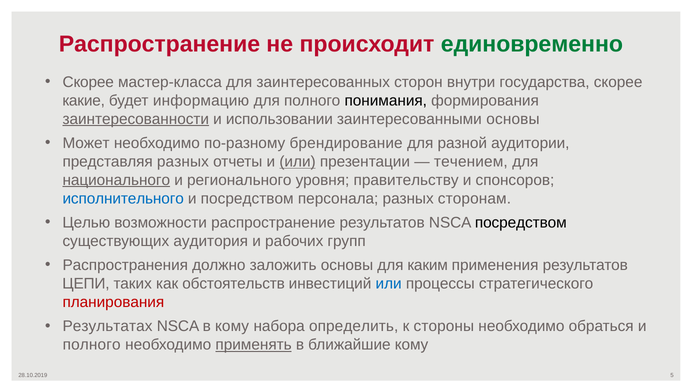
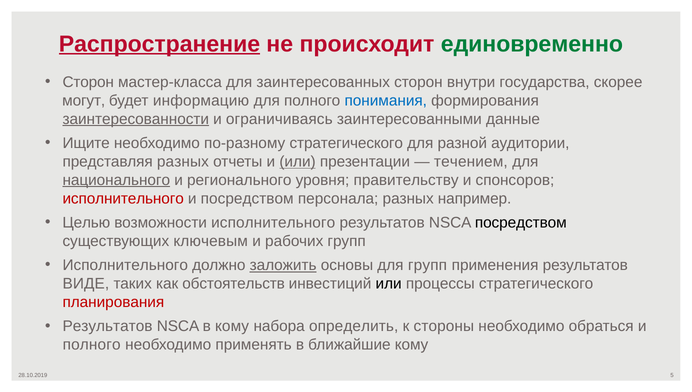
Распространение underline: none -> present (159, 44)
Скорее: Скорее -> Сторон (88, 82)
какие: какие -> могут (84, 101)
понимания colour: black -> blue (386, 101)
использовании: использовании -> ограничиваясь (279, 119)
заинтересованными основы: основы -> данные (513, 119)
Может: Может -> Ищите (86, 143)
по-разному брендирование: брендирование -> стратегического (346, 143)
исполнительного colour: blue -> red (123, 199)
сторонам: сторонам -> например (475, 199)
возможности распространение: распространение -> исполнительного (273, 223)
аудитория: аудитория -> ключевым (211, 241)
Распространения: Распространения -> Исполнительного (125, 266)
заложить underline: none -> present (283, 266)
для каким: каким -> групп (428, 266)
ЦЕПИ: ЦЕПИ -> ВИДЕ (86, 284)
или colour: blue -> black (389, 284)
Результатах: Результатах -> Результатов (108, 327)
применять underline: present -> none (254, 345)
